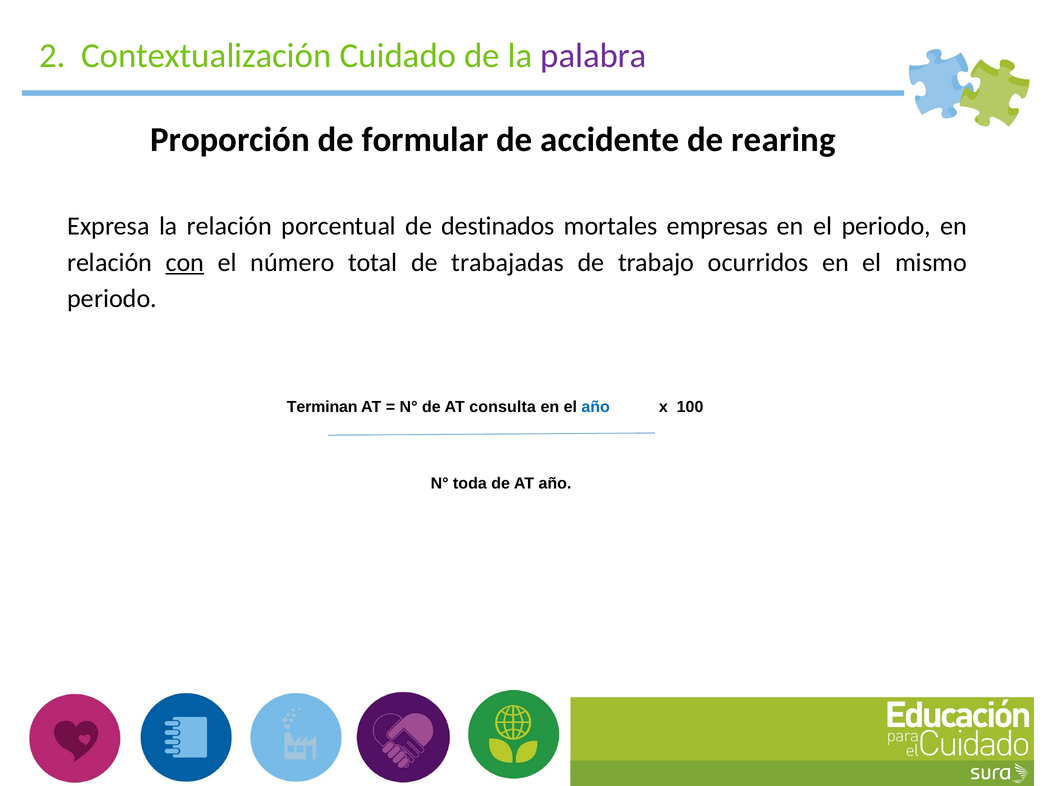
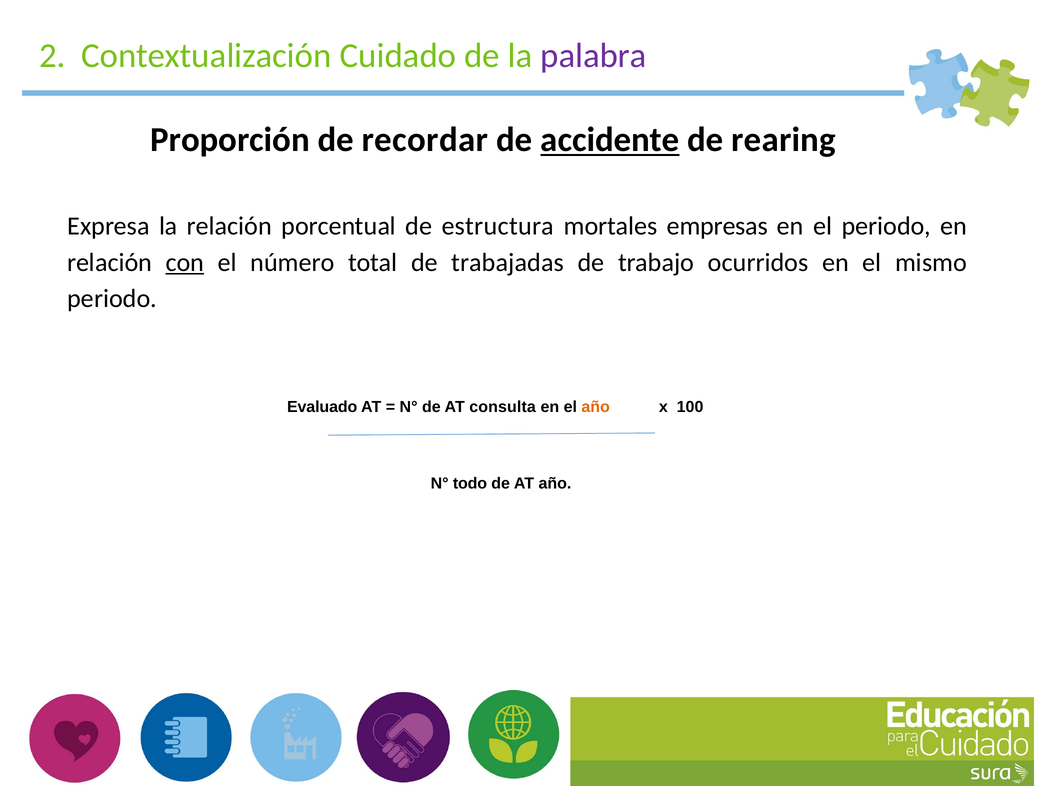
formular: formular -> recordar (425, 140)
accidente underline: none -> present (610, 140)
destinados: destinados -> estructura (498, 226)
Terminan: Terminan -> Evaluado (322, 407)
año colour: blue -> orange (596, 407)
toda: toda -> todo (470, 483)
